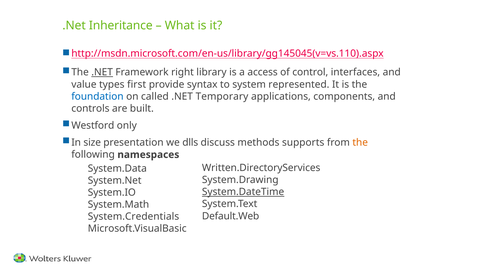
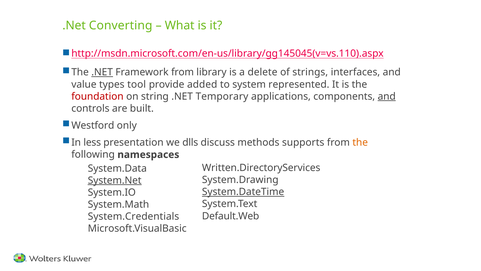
Inheritance: Inheritance -> Converting (121, 25)
Framework right: right -> from (183, 72)
access: access -> delete (263, 72)
control: control -> strings (310, 72)
first: first -> tool (137, 84)
syntax: syntax -> added (202, 84)
foundation colour: blue -> red (97, 96)
called: called -> string (155, 96)
and underline: none -> present (387, 96)
size: size -> less (92, 142)
System.Net underline: none -> present (115, 180)
